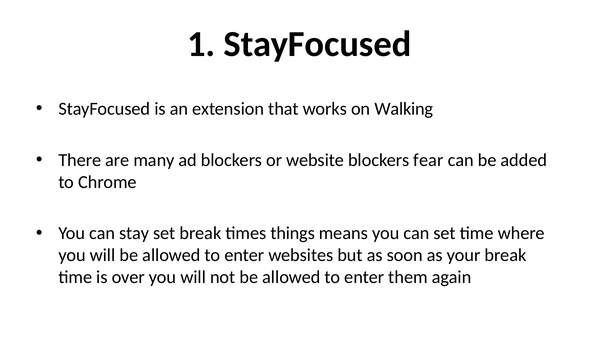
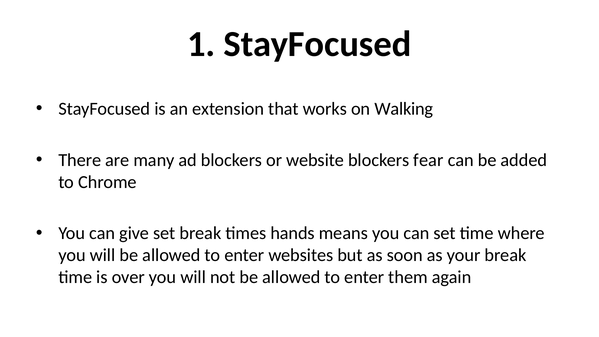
stay: stay -> give (134, 233)
things: things -> hands (293, 233)
